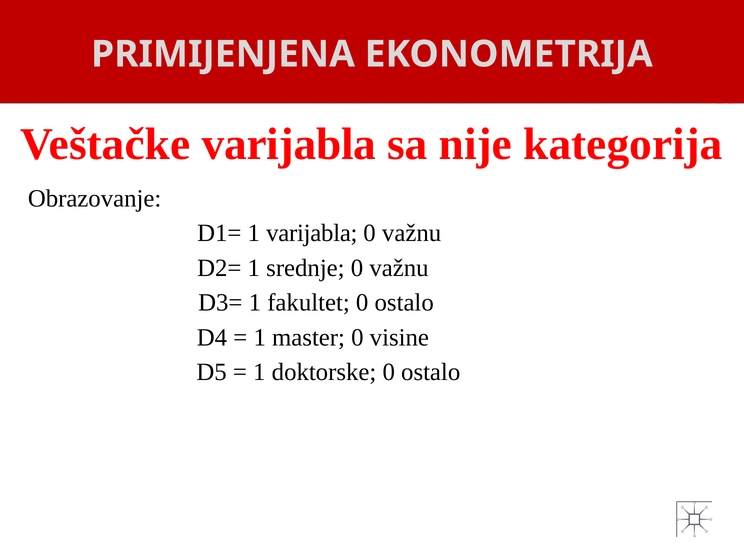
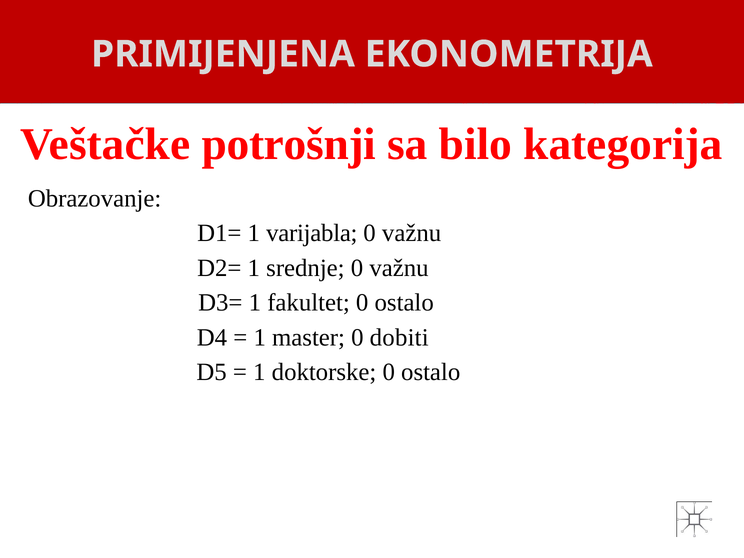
Veštačke varijabla: varijabla -> potrošnji (289, 144)
nije: nije -> bilo (475, 144)
visine: visine -> dobiti (399, 337)
